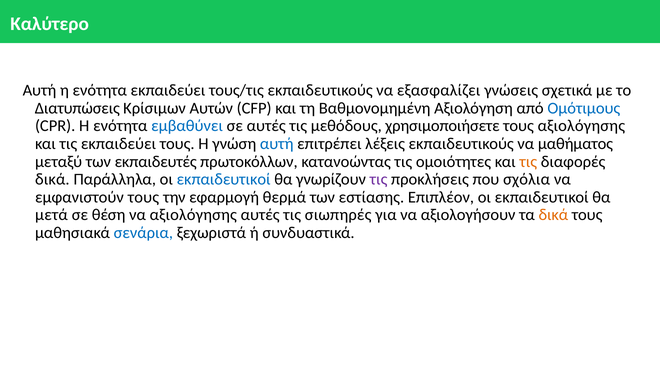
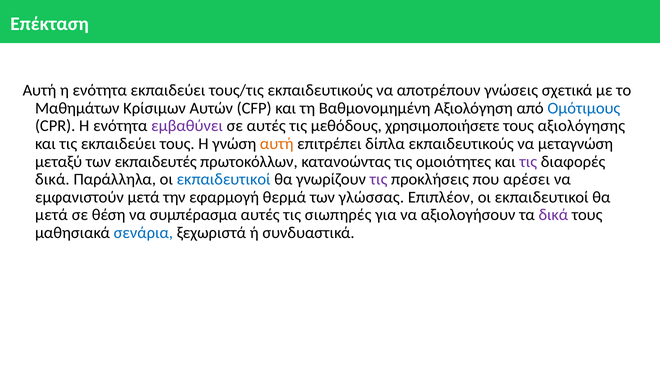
Καλύτερο: Καλύτερο -> Επέκταση (50, 24)
εξασφαλίζει: εξασφαλίζει -> αποτρέπουν (439, 90)
Διατυπώσεις: Διατυπώσεις -> Μαθημάτων (77, 108)
εμβαθύνει colour: blue -> purple (187, 126)
αυτή colour: blue -> orange (277, 144)
λέξεις: λέξεις -> δίπλα (385, 144)
μαθήματος: μαθήματος -> μεταγνώση (575, 144)
τις colour: orange -> purple (528, 162)
σχόλια: σχόλια -> αρέσει (527, 180)
εμφανιστούν τους: τους -> μετά (144, 197)
εστίασης: εστίασης -> γλώσσας (371, 197)
να αξιολόγησης: αξιολόγησης -> συμπέρασμα (193, 215)
δικά colour: orange -> purple (553, 215)
